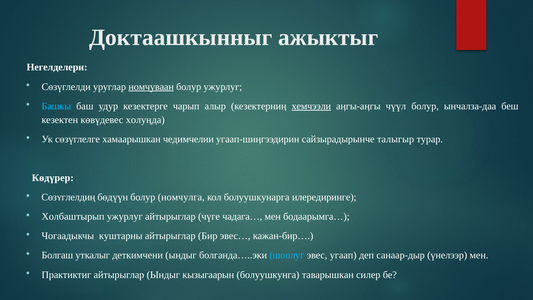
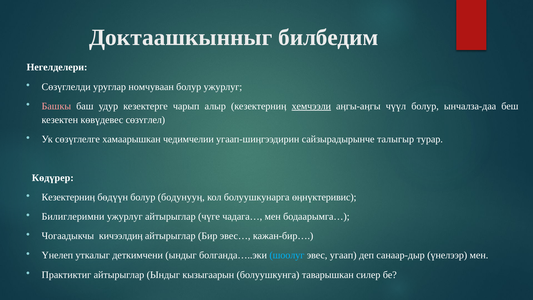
ажыктыг: ажыктыг -> билбедим (328, 37)
номчуваан underline: present -> none (151, 87)
Башкы colour: light blue -> pink (56, 106)
холуӊда: холуӊда -> сɵзʏглел (145, 120)
Сɵзʏглелдиң: Сɵзʏглелдиң -> Кезектерниӊ (68, 197)
номчулга: номчулга -> бодунууӊ (181, 197)
илередиринге: илередиринге -> өӊнүктеривис (324, 197)
Холбаштырып: Холбаштырып -> Билиглеримни (73, 216)
куштарны: куштарны -> кичээлдиӊ (121, 236)
Болгаш: Болгаш -> Үнелеп (57, 255)
